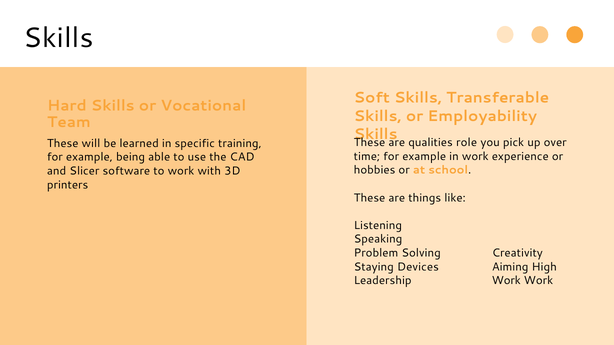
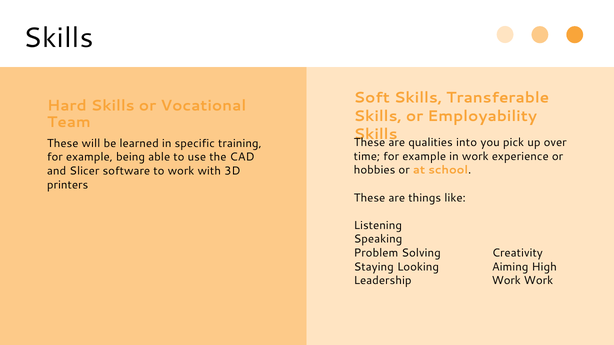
role: role -> into (467, 143)
Devices: Devices -> Looking (418, 267)
